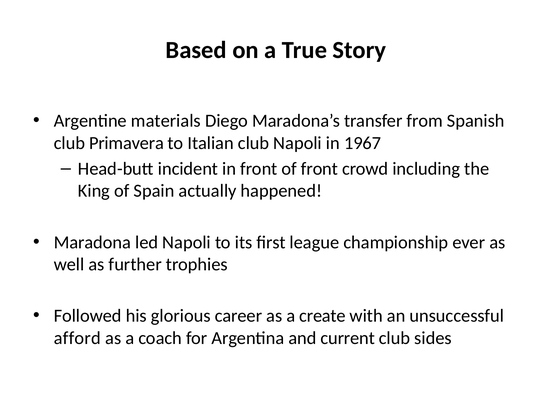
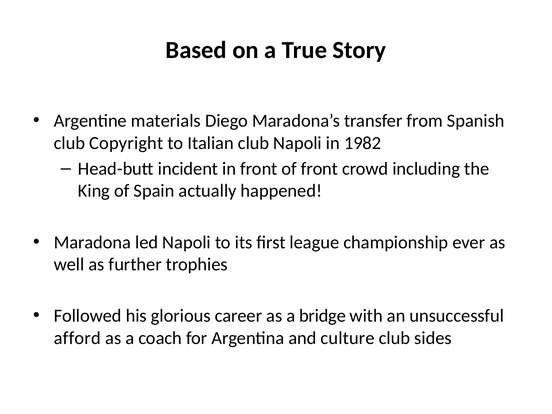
Primavera: Primavera -> Copyright (126, 143)
1967: 1967 -> 1982 (363, 143)
create: create -> bridge (322, 316)
current: current -> culture (348, 338)
